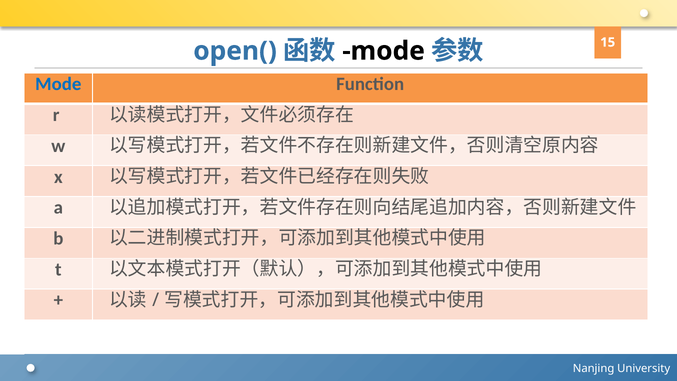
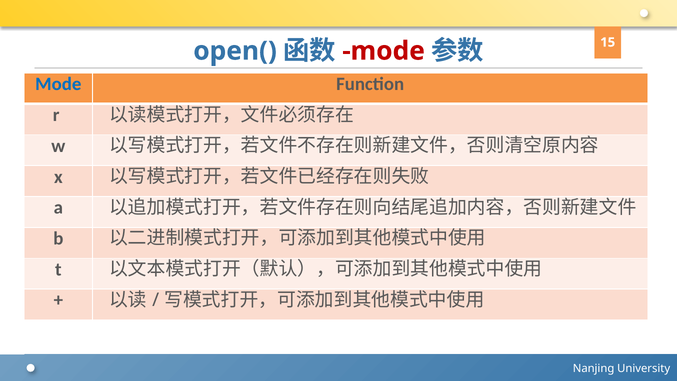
mode colour: black -> red (383, 51)
